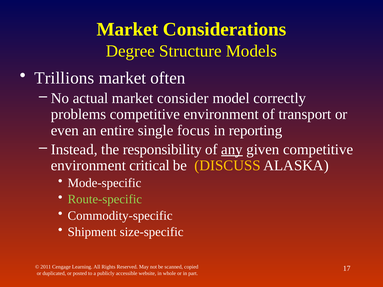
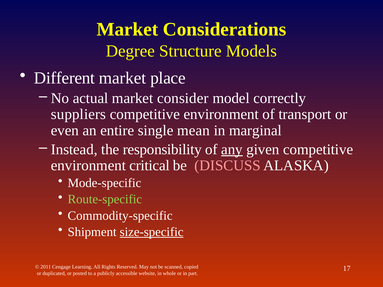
Trillions: Trillions -> Different (64, 78)
often: often -> place (168, 78)
problems: problems -> suppliers (78, 114)
focus: focus -> mean (193, 130)
reporting: reporting -> marginal (255, 130)
DISCUSS colour: yellow -> pink (227, 166)
size-specific underline: none -> present (152, 232)
